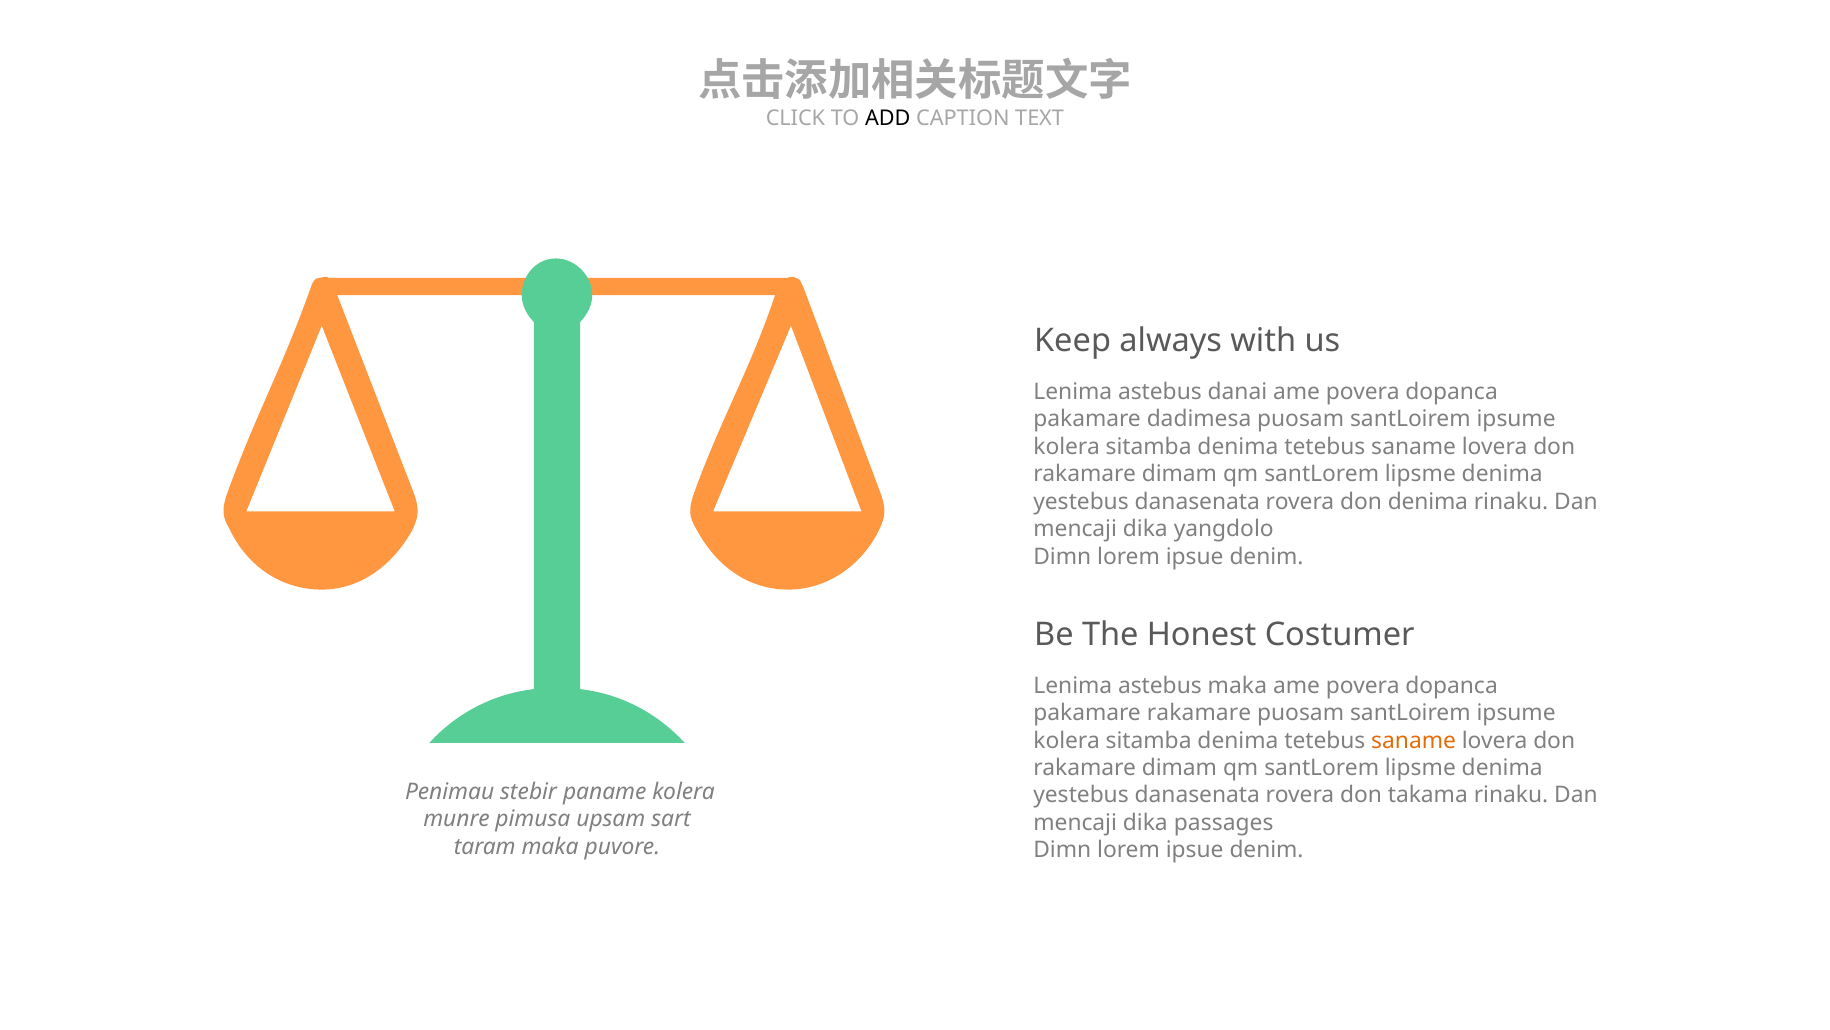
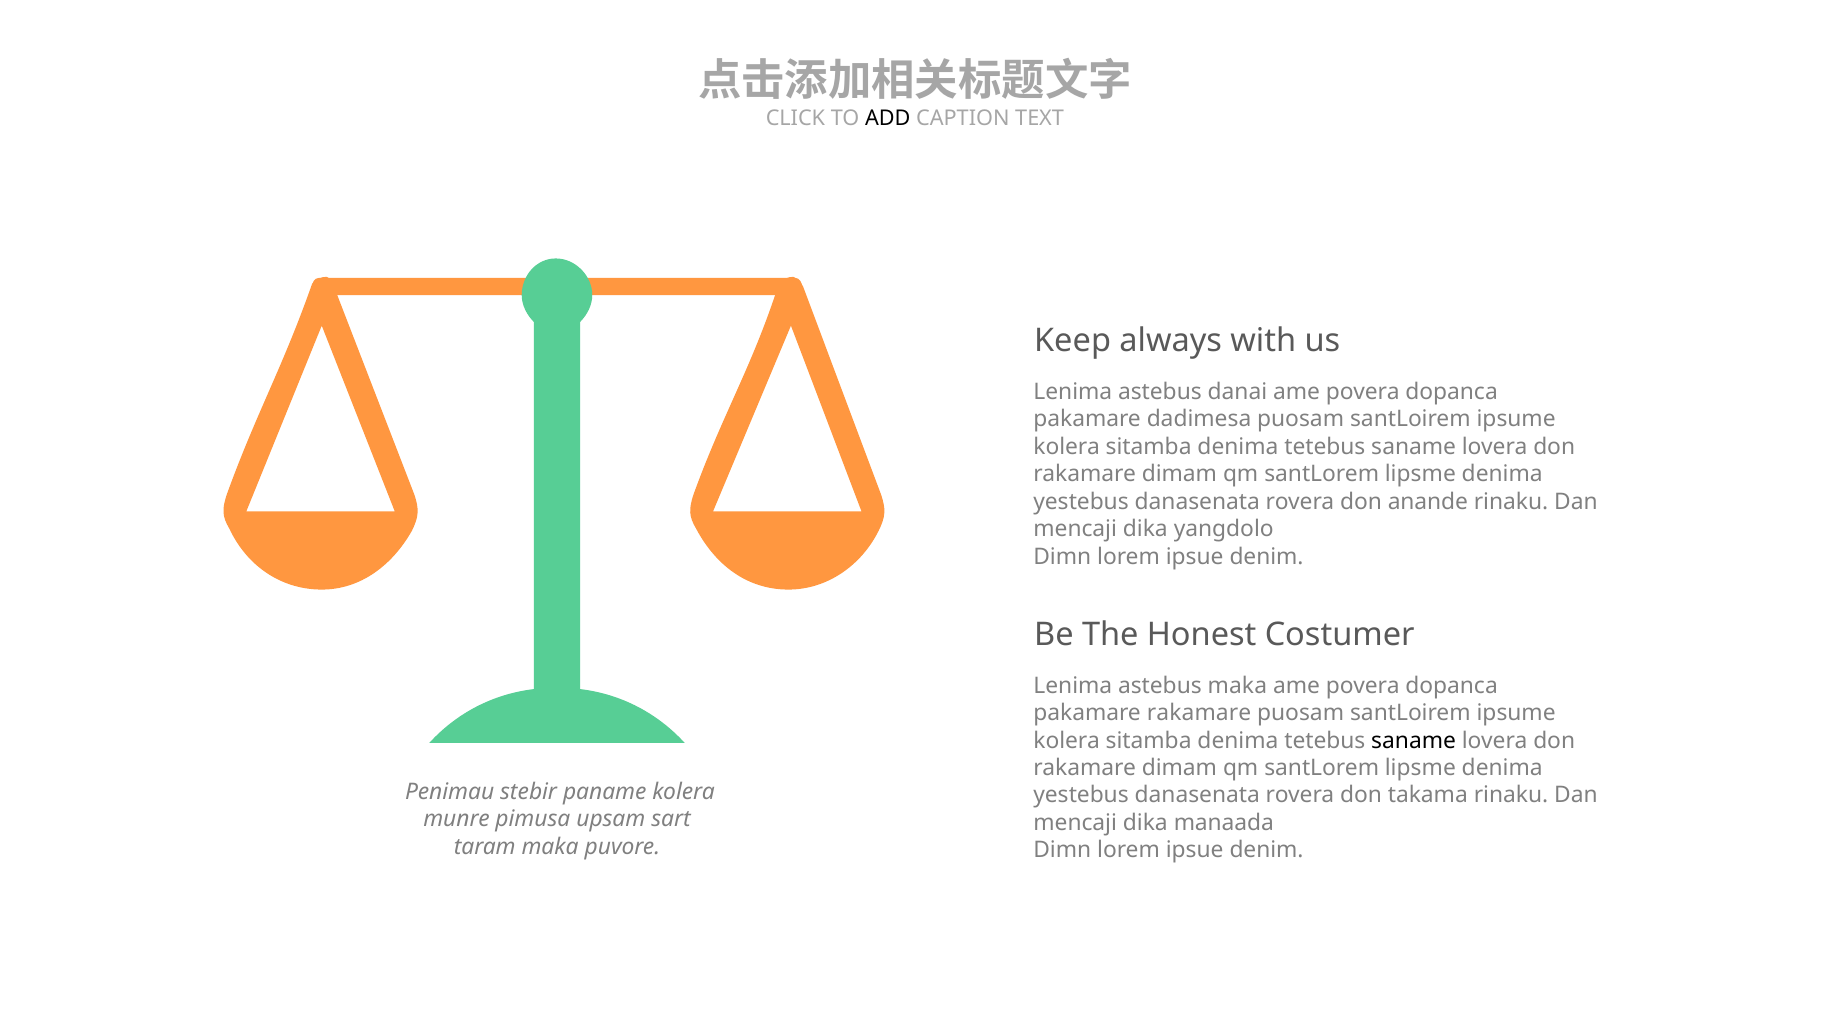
don denima: denima -> anande (1428, 501)
saname colour: orange -> black (1414, 740)
passages: passages -> manaada (1224, 822)
